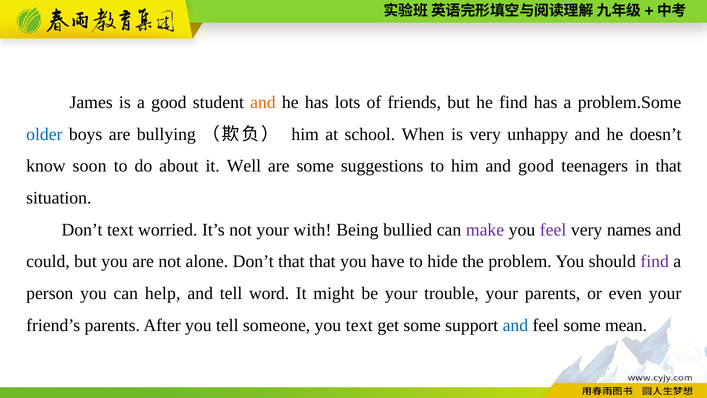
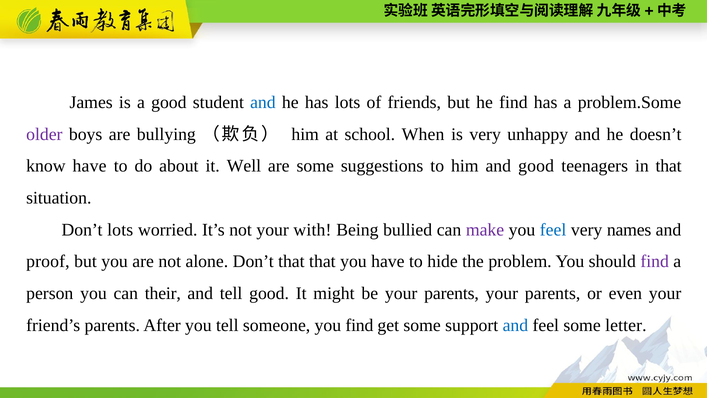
and colour: orange -> blue (263, 102)
older colour: blue -> purple (44, 134)
know soon: soon -> have (90, 166)
Don’t text: text -> lots (120, 230)
feel colour: purple -> blue (553, 230)
could: could -> proof (48, 261)
help: help -> their (163, 293)
tell word: word -> good (269, 293)
be your trouble: trouble -> parents (452, 293)
you text: text -> find (359, 325)
mean: mean -> letter (626, 325)
